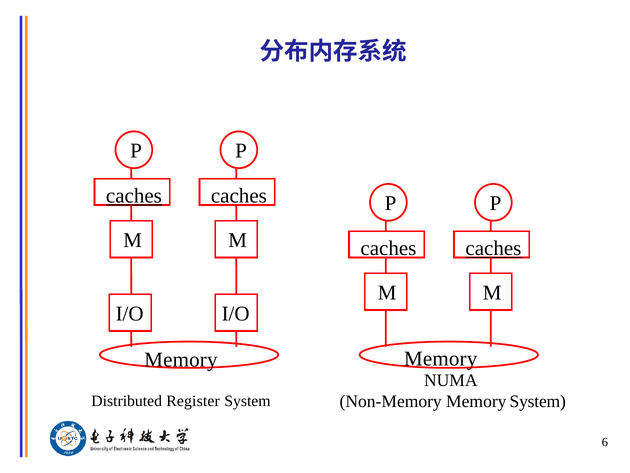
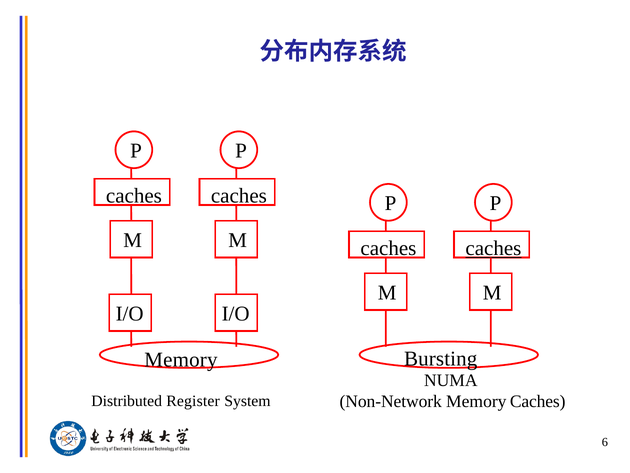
caches underline: present -> none (134, 196)
Memory: Memory -> Bursting (441, 358)
Non-Memory: Non-Memory -> Non-Network (391, 401)
Memory System: System -> Caches (538, 401)
